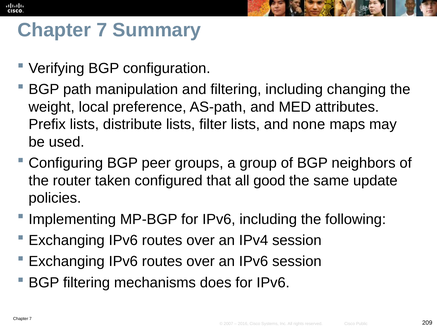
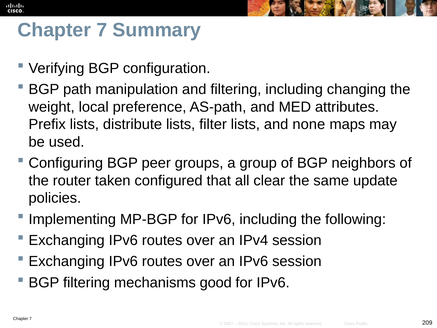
good: good -> clear (269, 180)
does: does -> good (216, 282)
